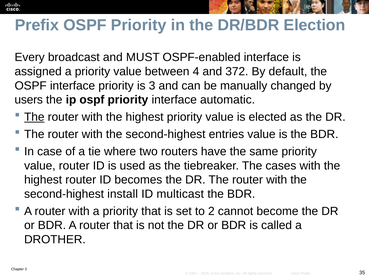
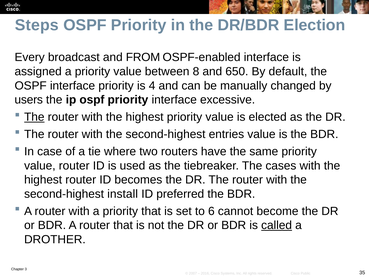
Prefix: Prefix -> Steps (37, 25)
MUST: MUST -> FROM (143, 57)
4: 4 -> 8 (196, 71)
372: 372 -> 650 (237, 71)
is 3: 3 -> 4 (152, 86)
automatic: automatic -> excessive (228, 100)
multicast: multicast -> preferred (180, 194)
2: 2 -> 6 (211, 211)
called underline: none -> present (277, 225)
